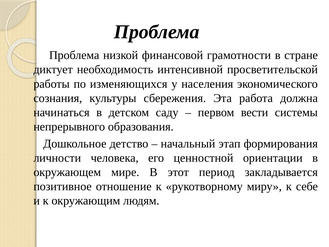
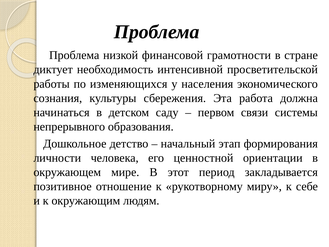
вести: вести -> связи (255, 112)
